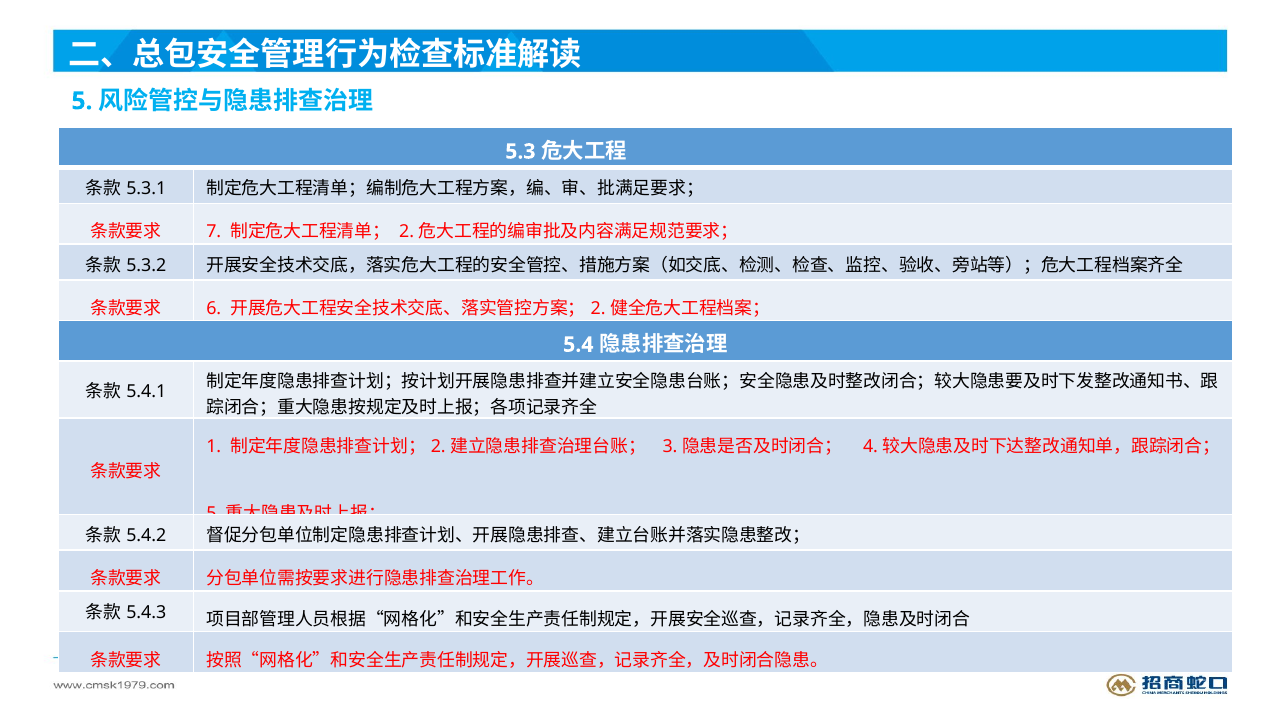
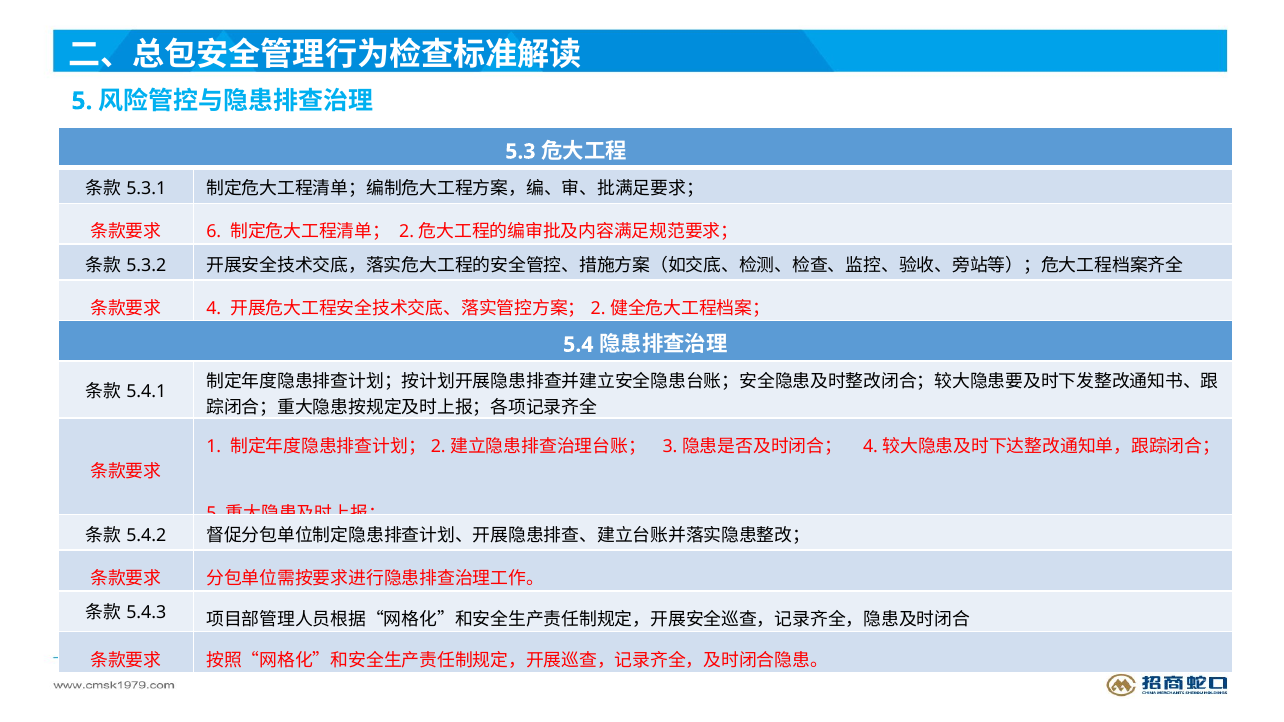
7: 7 -> 6 (214, 232)
6: 6 -> 4 (214, 309)
